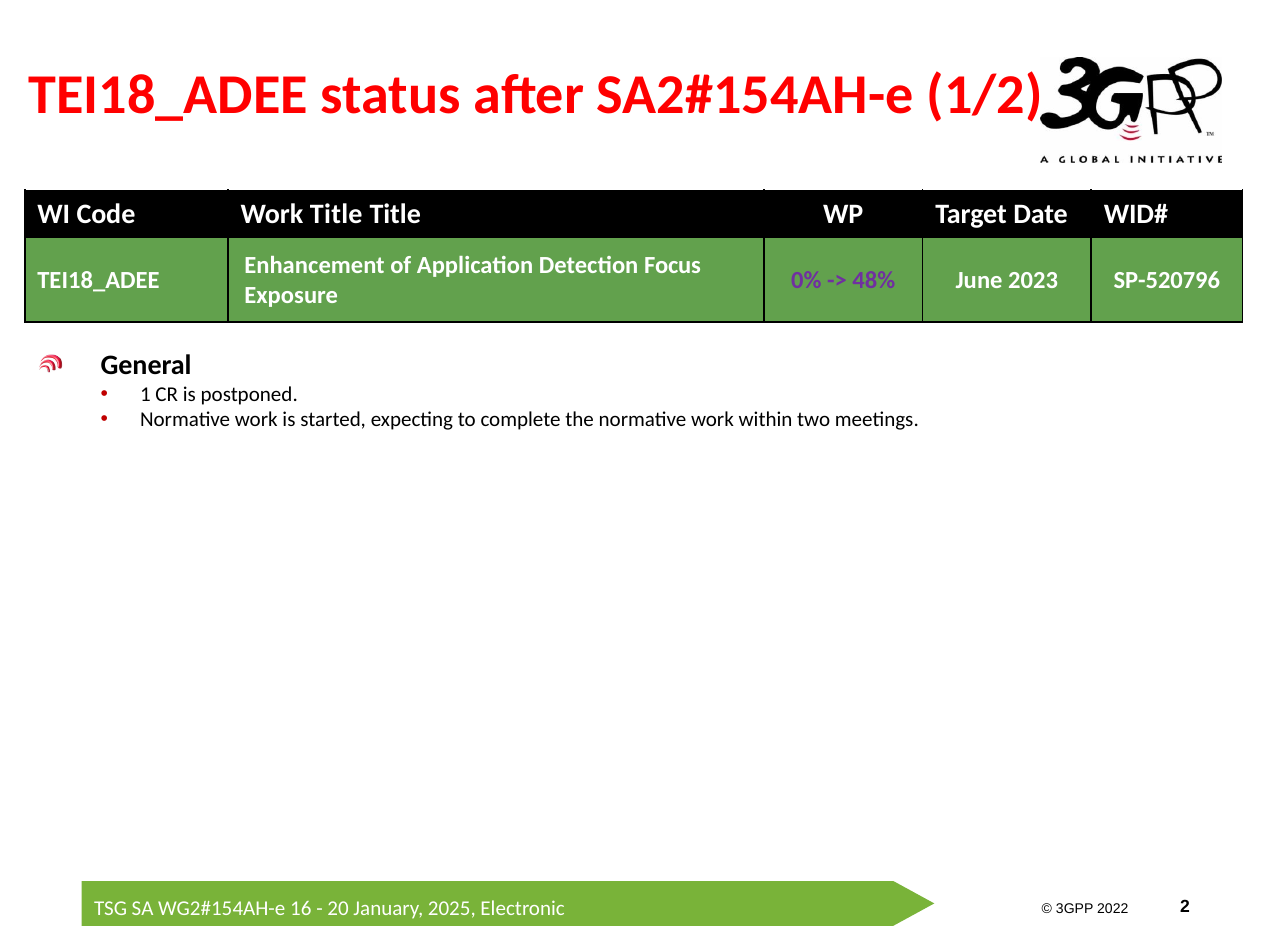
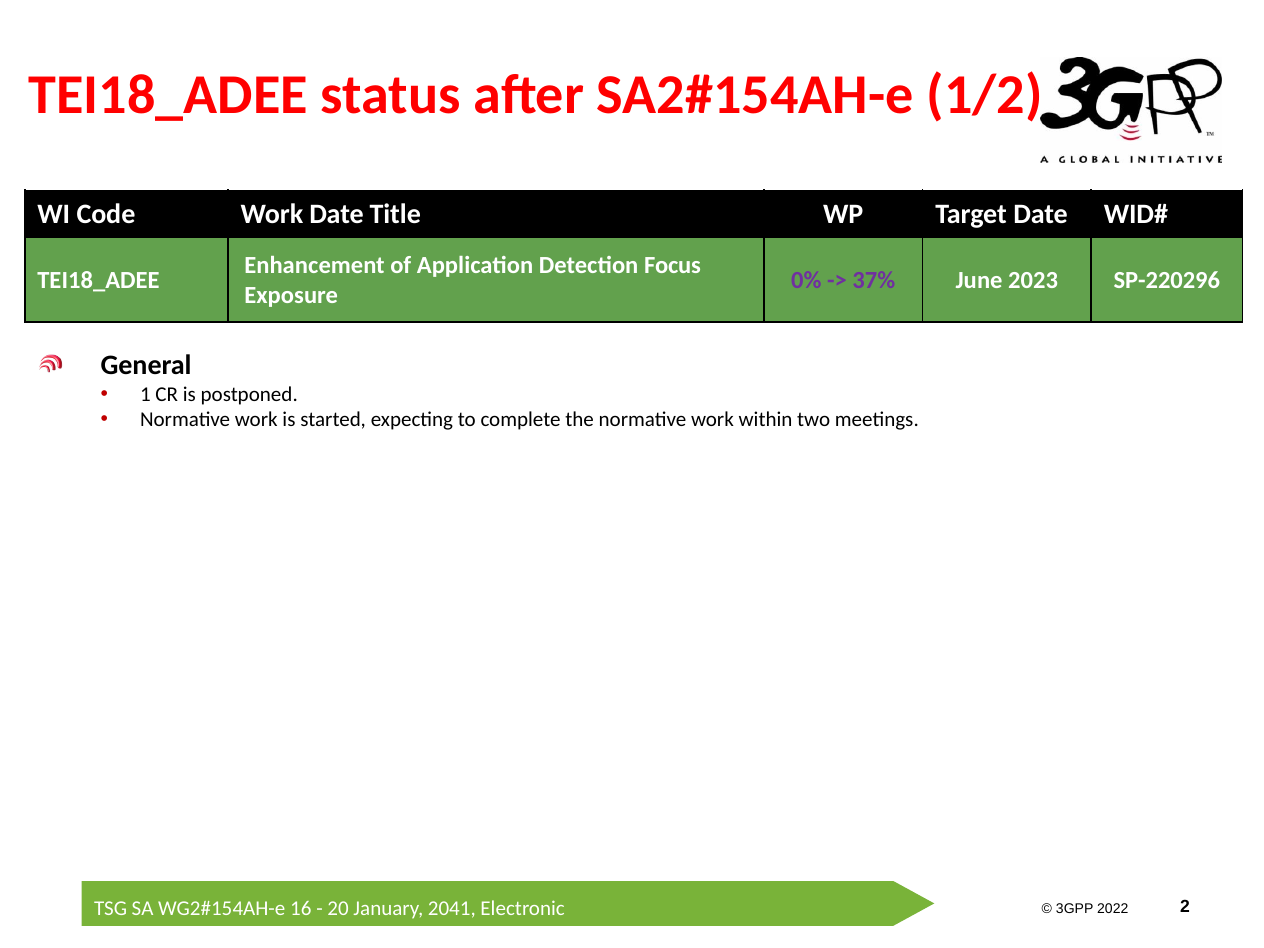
Work Title: Title -> Date (337, 214)
48%: 48% -> 37% (874, 280)
SP-520796: SP-520796 -> SP-220296 (1167, 280)
2025: 2025 -> 2041 (452, 908)
